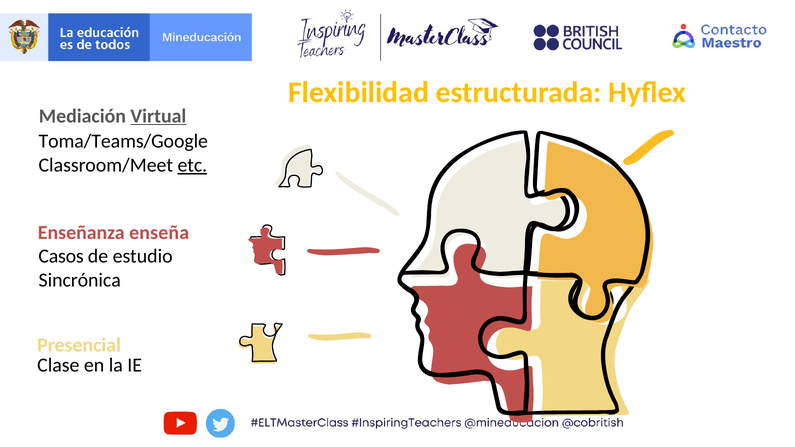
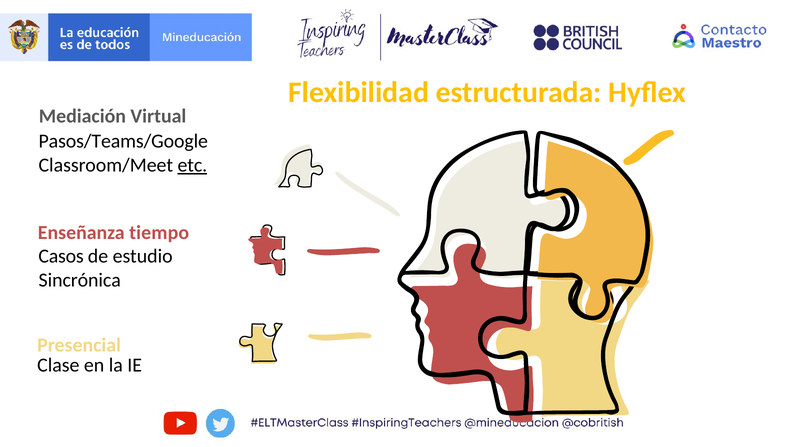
Virtual underline: present -> none (158, 116)
Toma/Teams/Google: Toma/Teams/Google -> Pasos/Teams/Google (123, 141)
enseña: enseña -> tiempo (159, 233)
